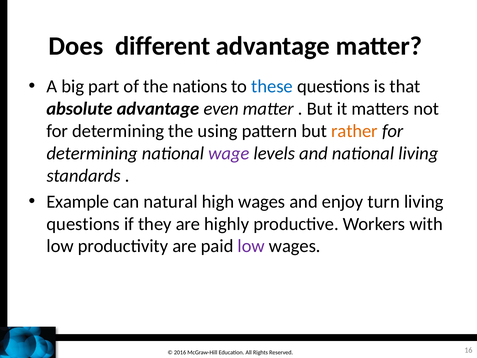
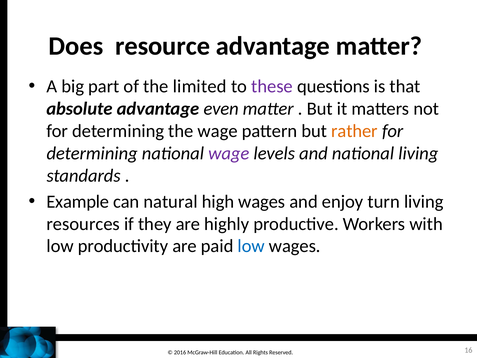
different: different -> resource (163, 46)
nations: nations -> limited (200, 86)
these colour: blue -> purple (272, 86)
the using: using -> wage (218, 131)
questions: questions -> resources (83, 224)
low colour: purple -> blue (251, 246)
